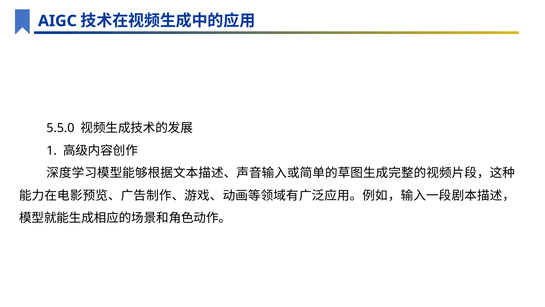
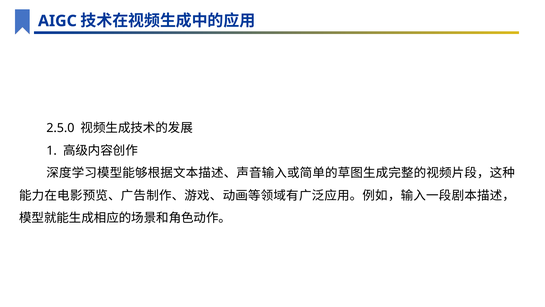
5.5.0: 5.5.0 -> 2.5.0 (60, 128)
